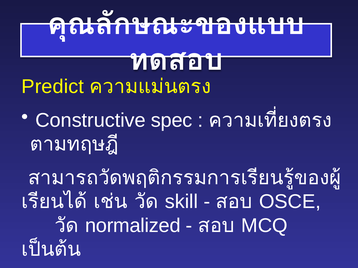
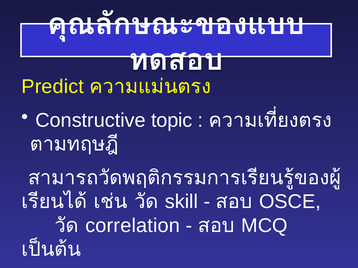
spec: spec -> topic (172, 120)
normalized: normalized -> correlation (133, 226)
